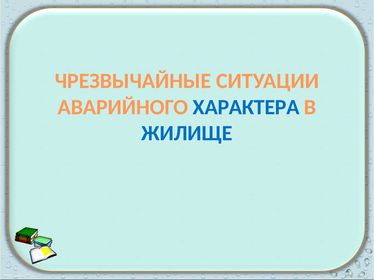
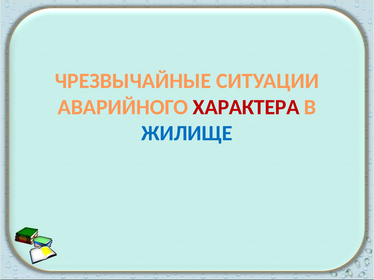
ХАРАКТЕРА colour: blue -> red (246, 107)
